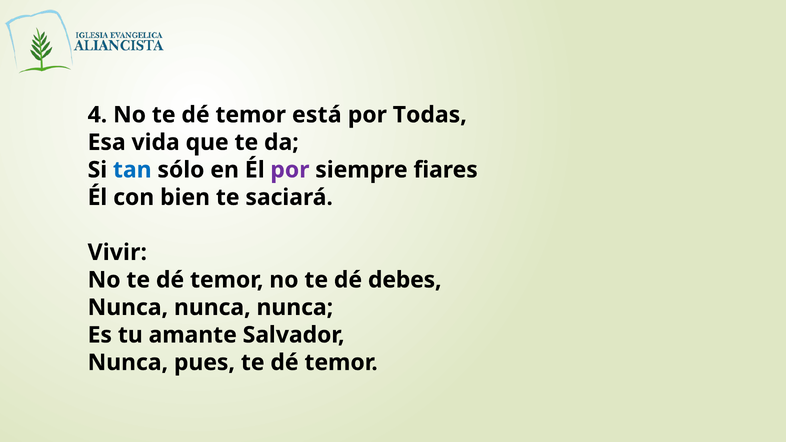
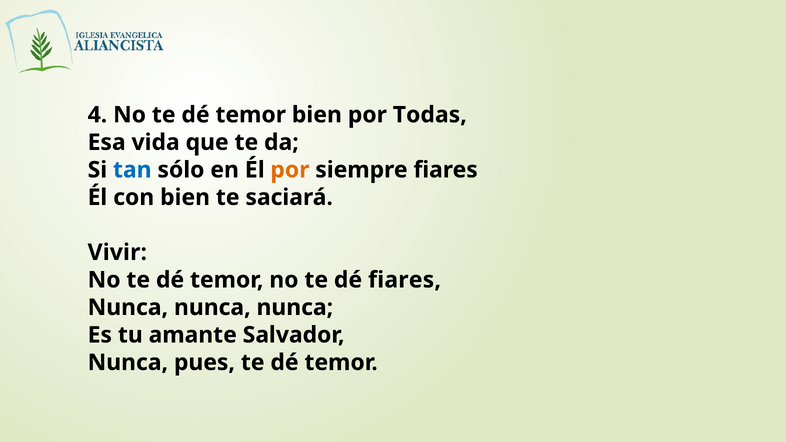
temor está: está -> bien (317, 115)
por colour: purple -> orange (290, 170)
dé debes: debes -> fiares (405, 280)
